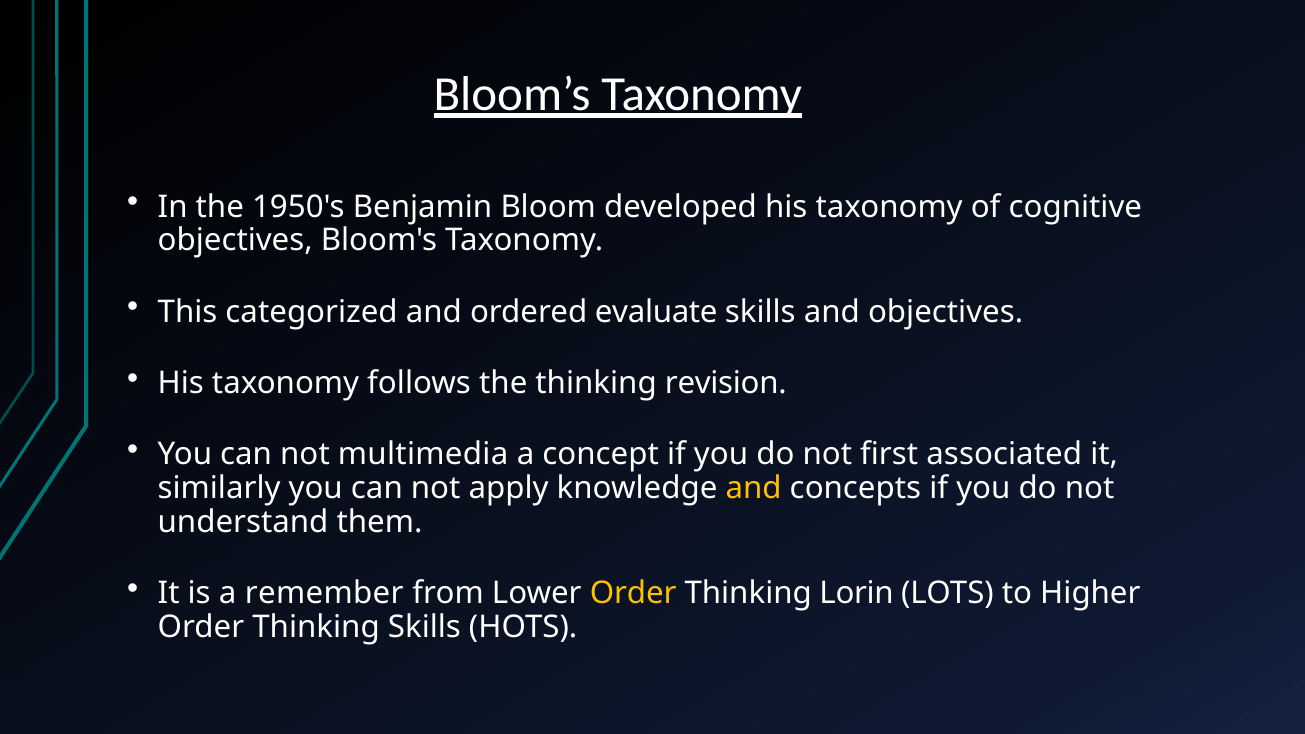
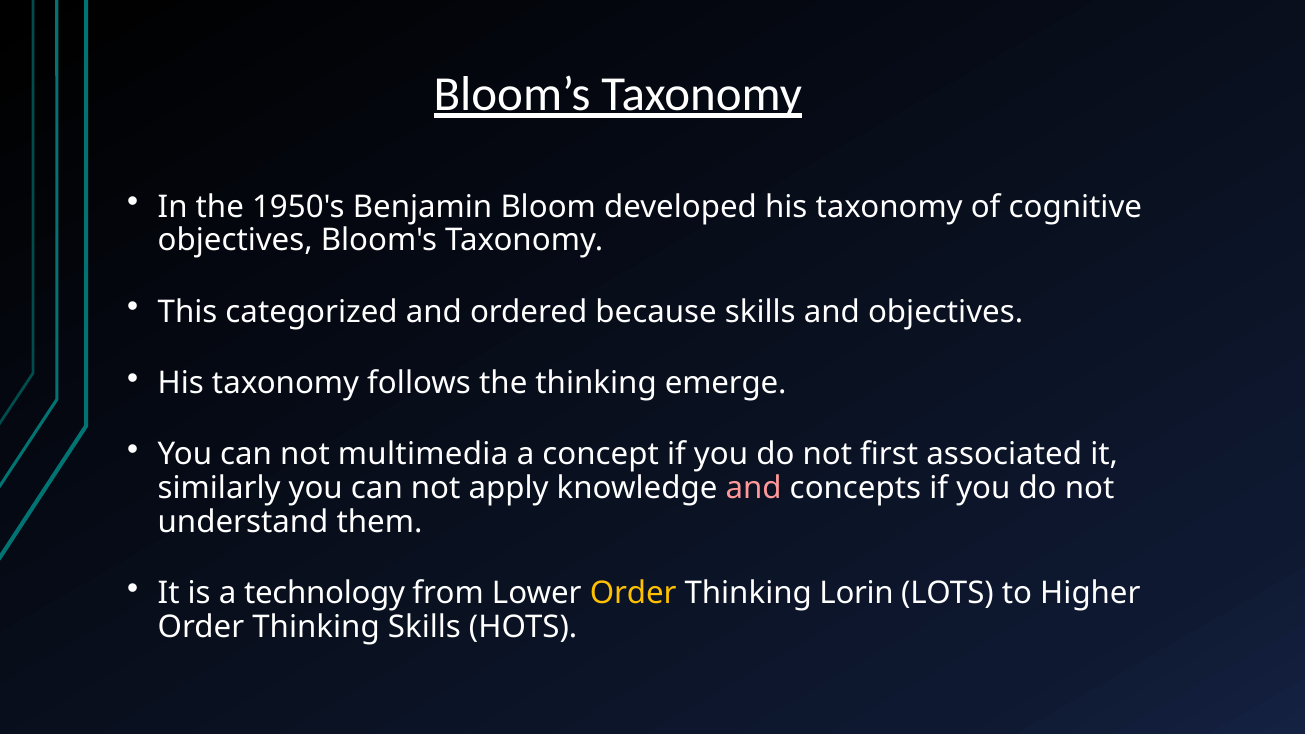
evaluate: evaluate -> because (656, 312)
revision: revision -> emerge (726, 383)
and colour: yellow -> pink (754, 488)
remember: remember -> technology (325, 593)
